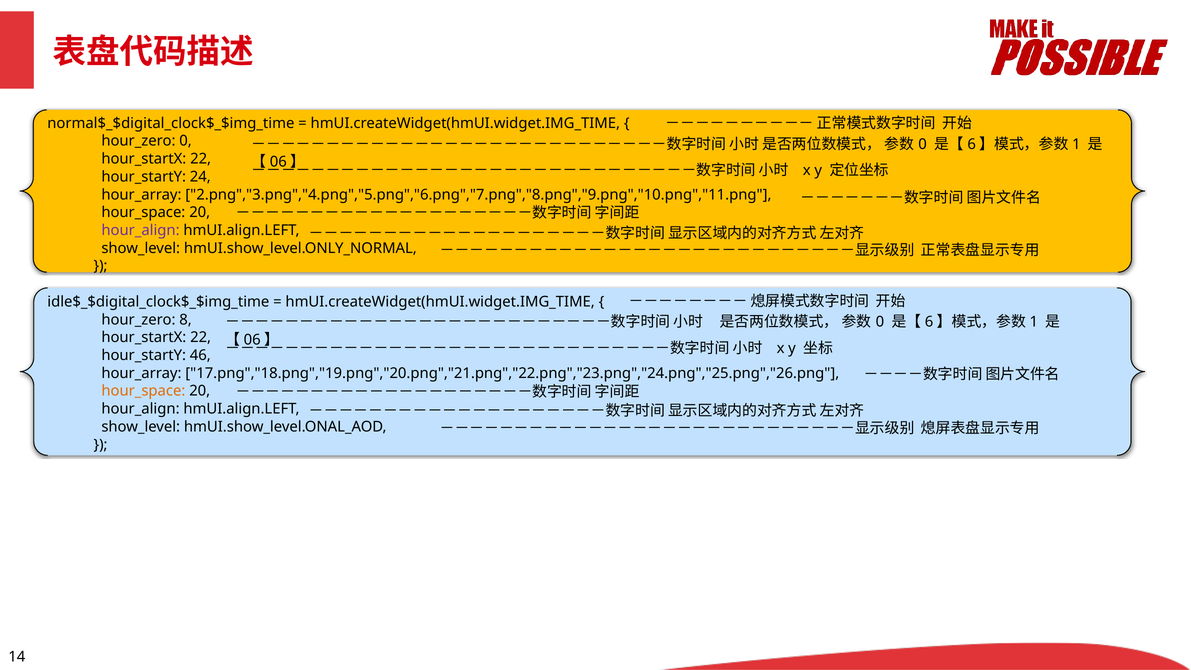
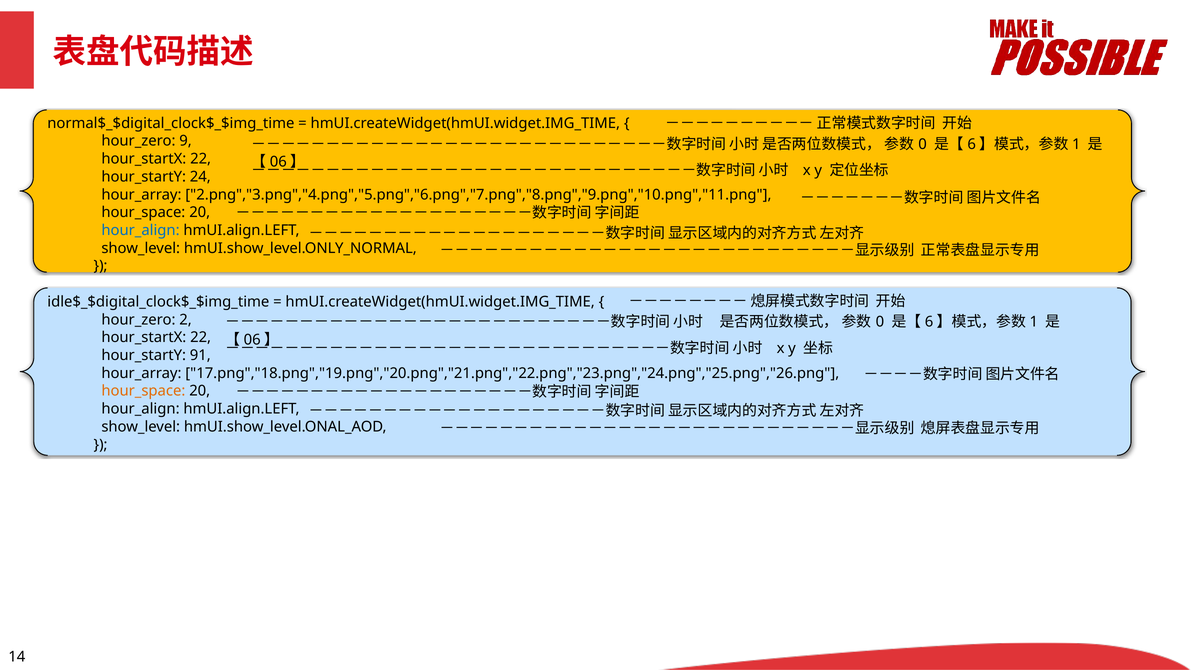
hour_zero 0: 0 -> 9 (186, 141)
hour_align colour: purple -> blue (141, 230)
8: 8 -> 2 (186, 320)
46: 46 -> 91 (200, 355)
